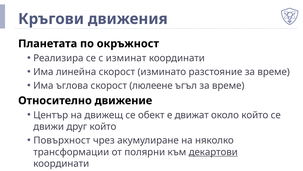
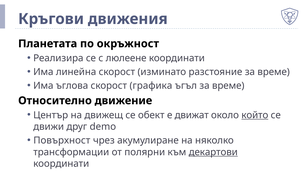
изминат: изминат -> люлеене (126, 58)
люлеене: люлеене -> графика (151, 85)
който underline: none -> present (255, 115)
друг който: който -> demo (103, 126)
